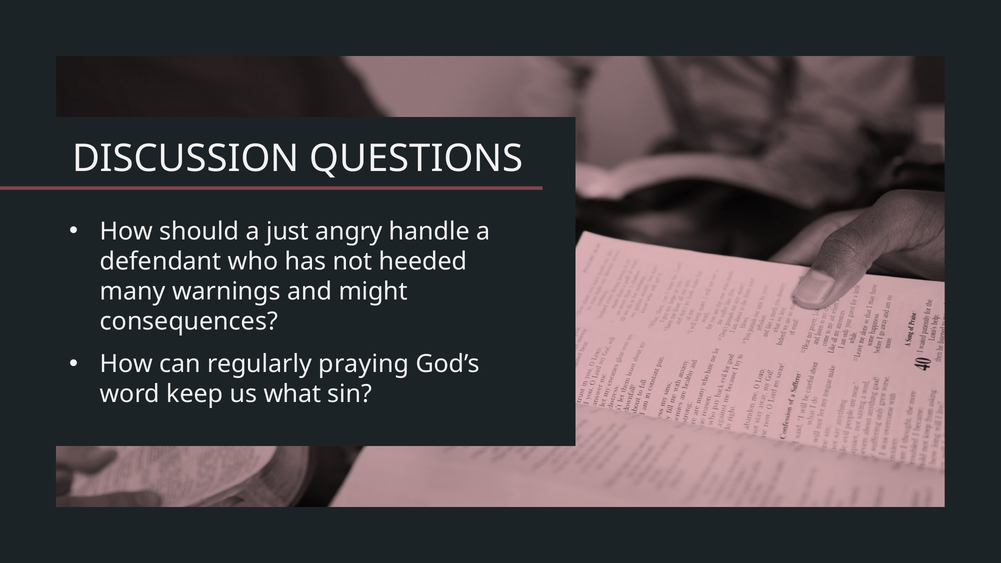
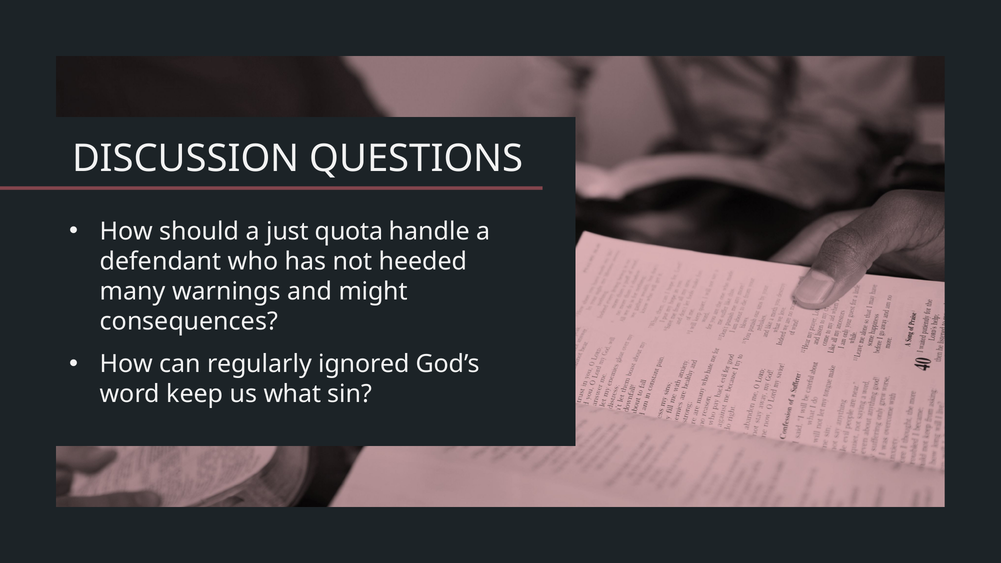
angry: angry -> quota (349, 232)
praying: praying -> ignored (364, 364)
